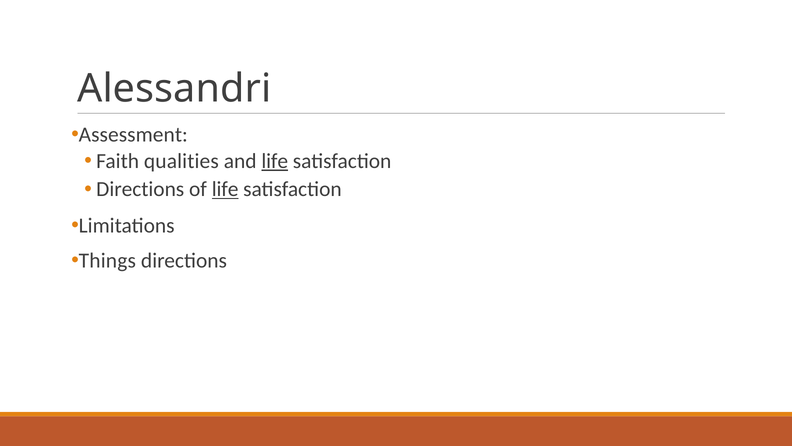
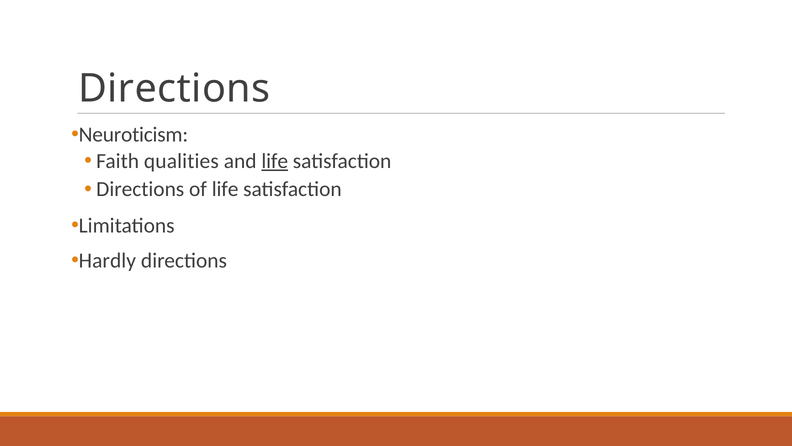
Alessandri: Alessandri -> Directions (174, 89)
Assessment: Assessment -> Neuroticism (133, 134)
life underline: present -> none (225, 189)
Things: Things -> Hardly (107, 260)
